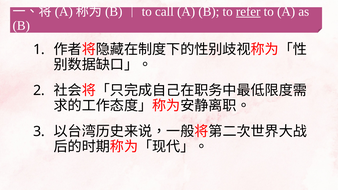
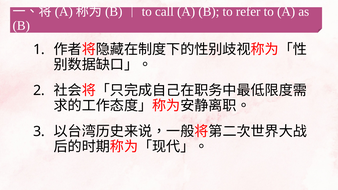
refer underline: present -> none (248, 12)
